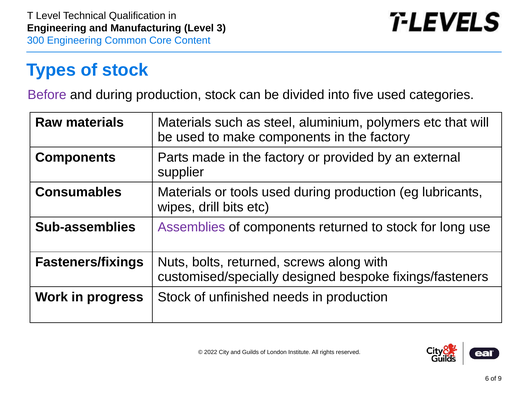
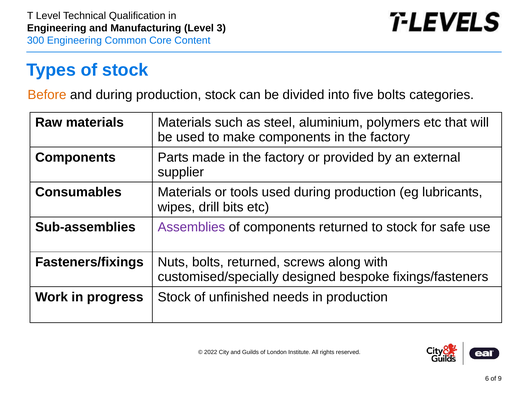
Before colour: purple -> orange (47, 95)
five used: used -> bolts (391, 95)
long: long -> safe (453, 227)
